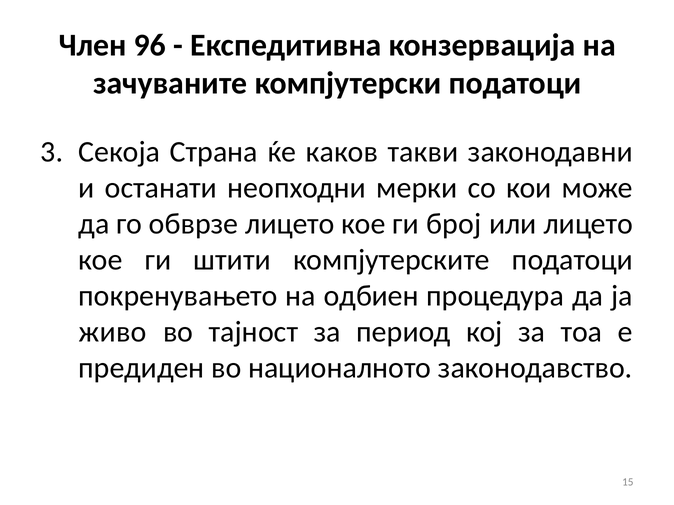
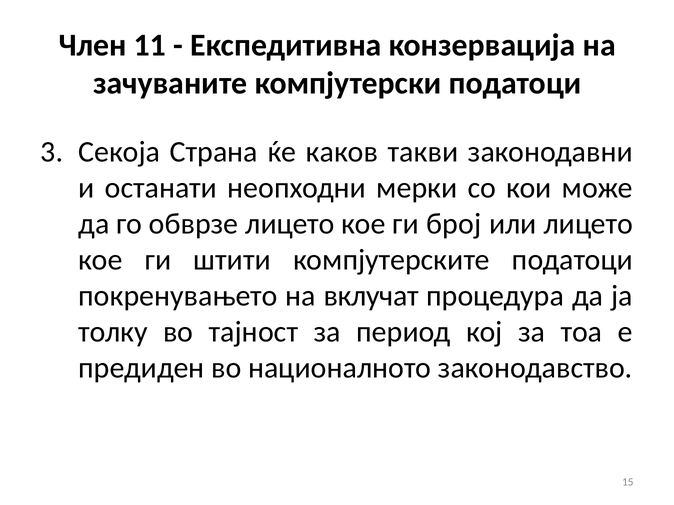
96: 96 -> 11 (150, 45)
одбиен: одбиен -> вклучат (371, 296)
живо: живо -> толку (113, 332)
